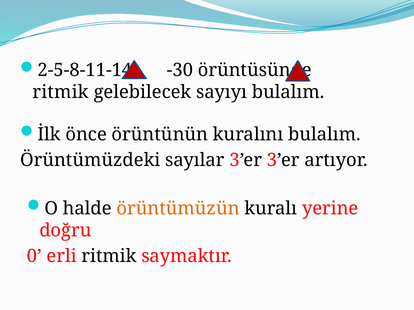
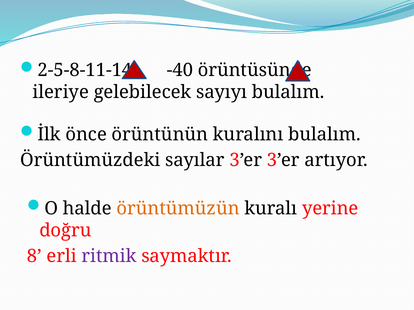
-30: -30 -> -40 (180, 70)
ritmik: ritmik -> ileriye (61, 92)
0: 0 -> 8 (34, 257)
ritmik colour: black -> purple (109, 257)
